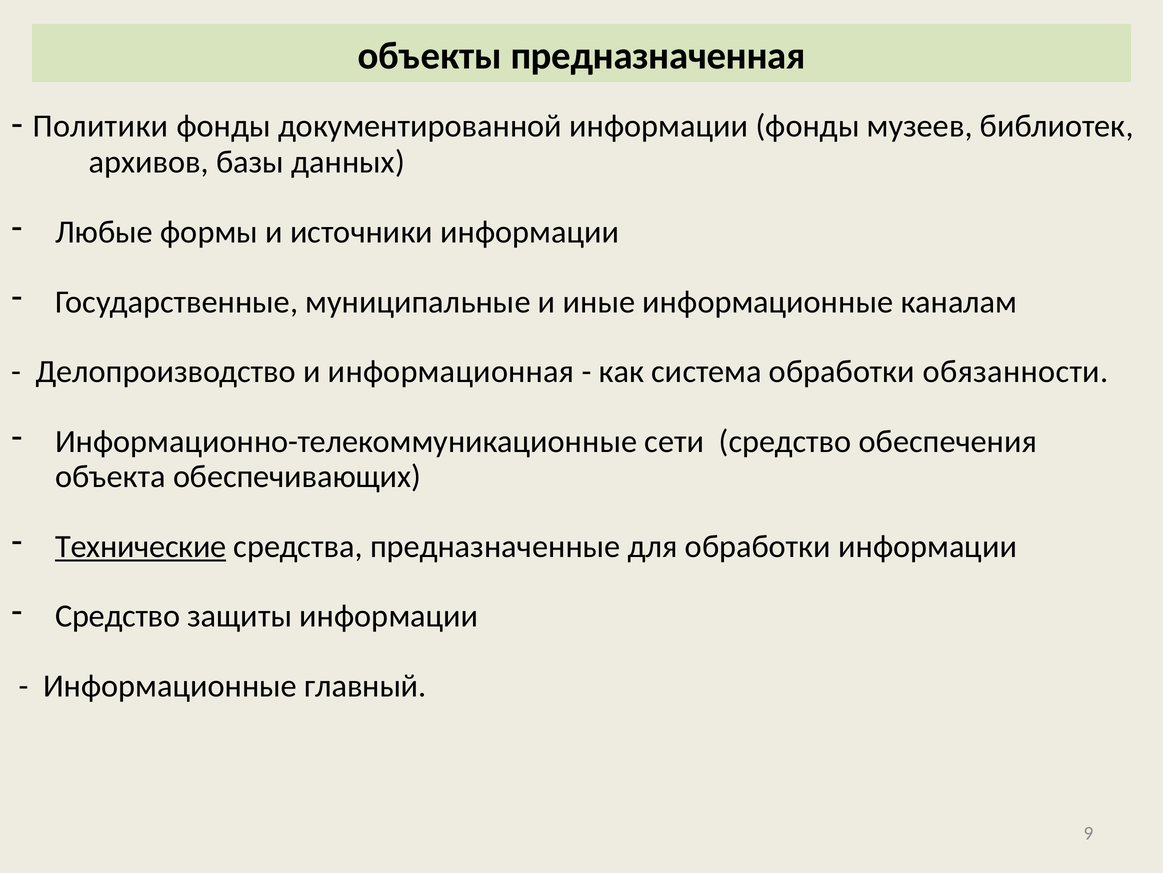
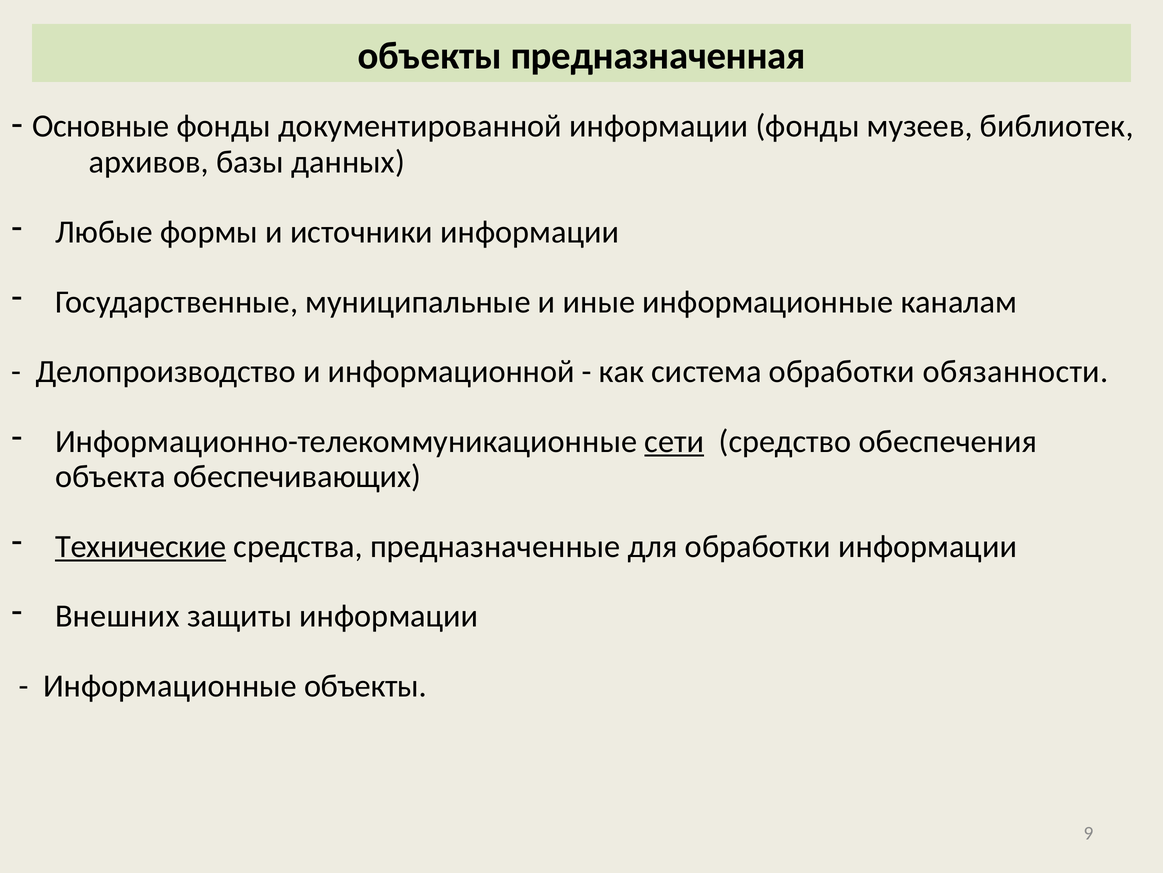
Политики: Политики -> Основные (101, 126)
информационная: информационная -> информационной (451, 371)
сети underline: none -> present (674, 441)
Средство: Средство -> Внешних (117, 616)
Информационные главный: главный -> объекты (365, 685)
